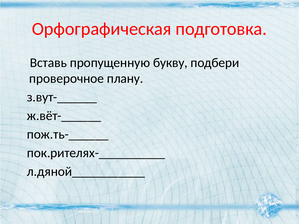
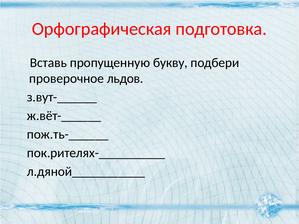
плану: плану -> льдов (125, 79)
